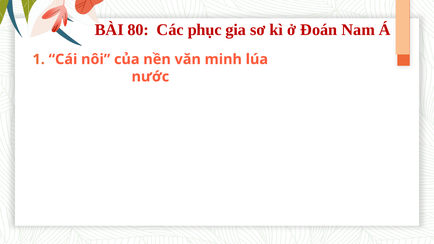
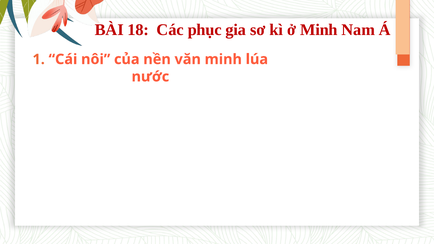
80: 80 -> 18 (138, 30)
ở Đoán: Đoán -> Minh (319, 30)
